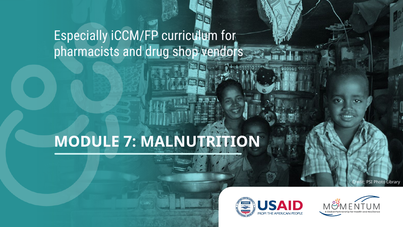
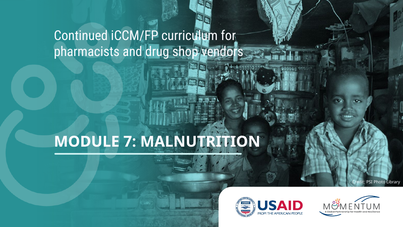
Especially: Especially -> Continued (81, 36)
